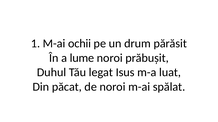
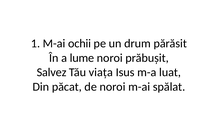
Duhul: Duhul -> Salvez (52, 73)
legat: legat -> viața (101, 73)
